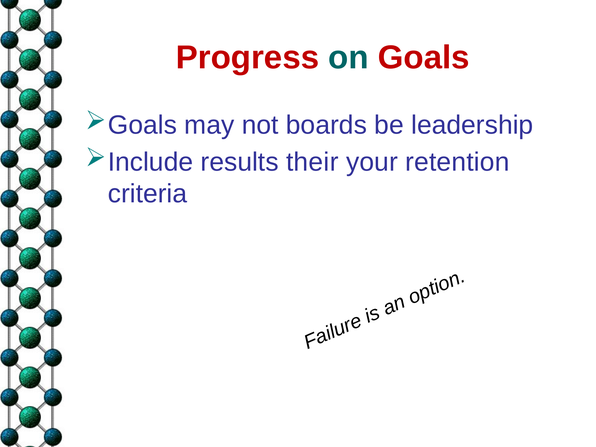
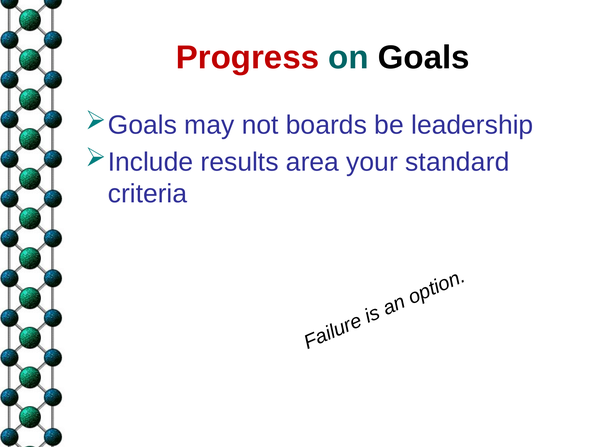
Goals colour: red -> black (424, 57)
their: their -> area (312, 162)
retention: retention -> standard (457, 162)
